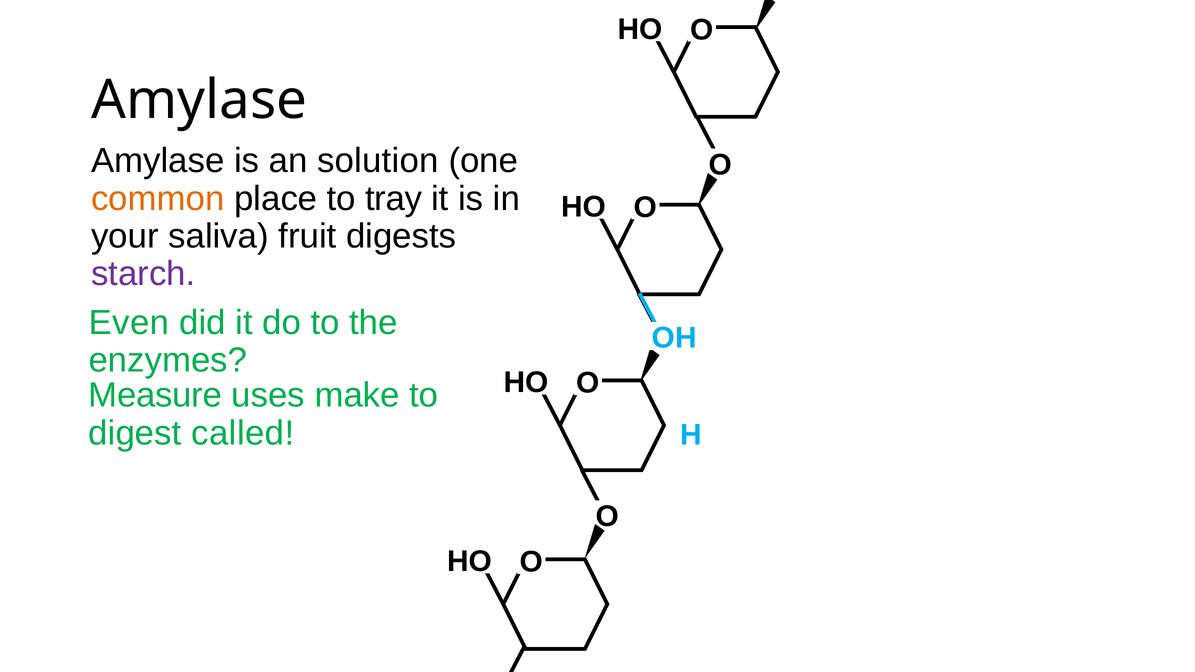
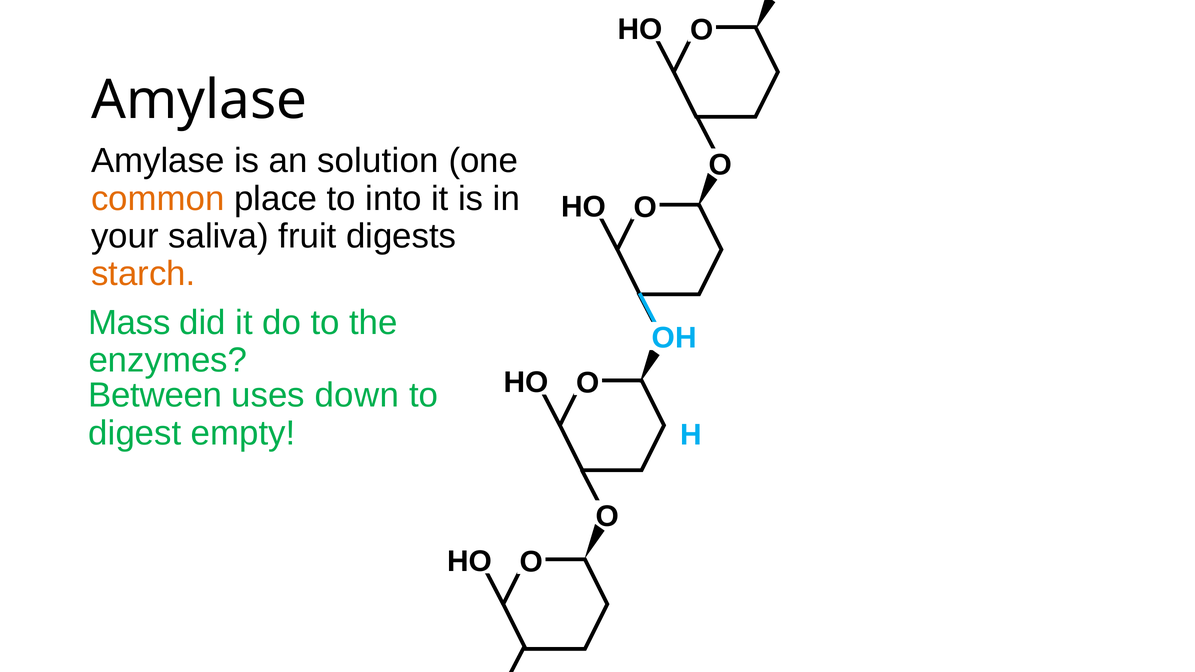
tray: tray -> into (394, 199)
starch colour: purple -> orange (143, 274)
Even: Even -> Mass (129, 323)
Measure: Measure -> Between (155, 396)
make: make -> down (357, 396)
called: called -> empty (243, 433)
